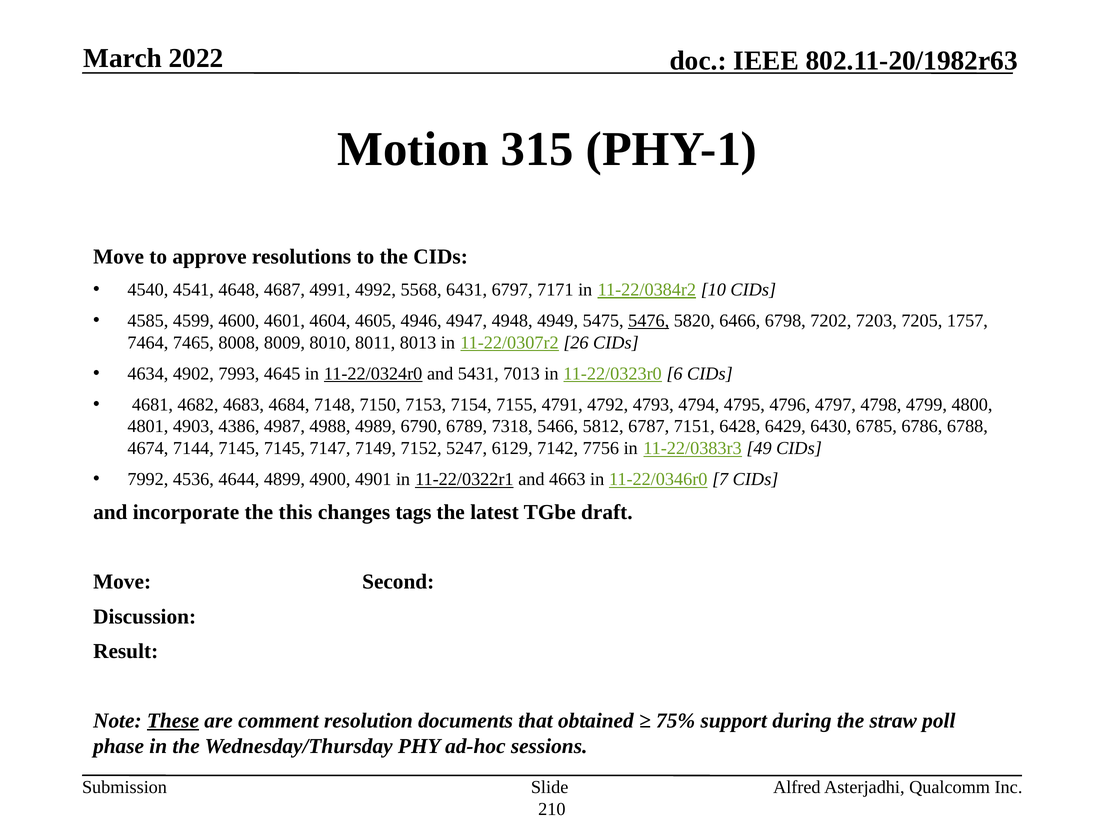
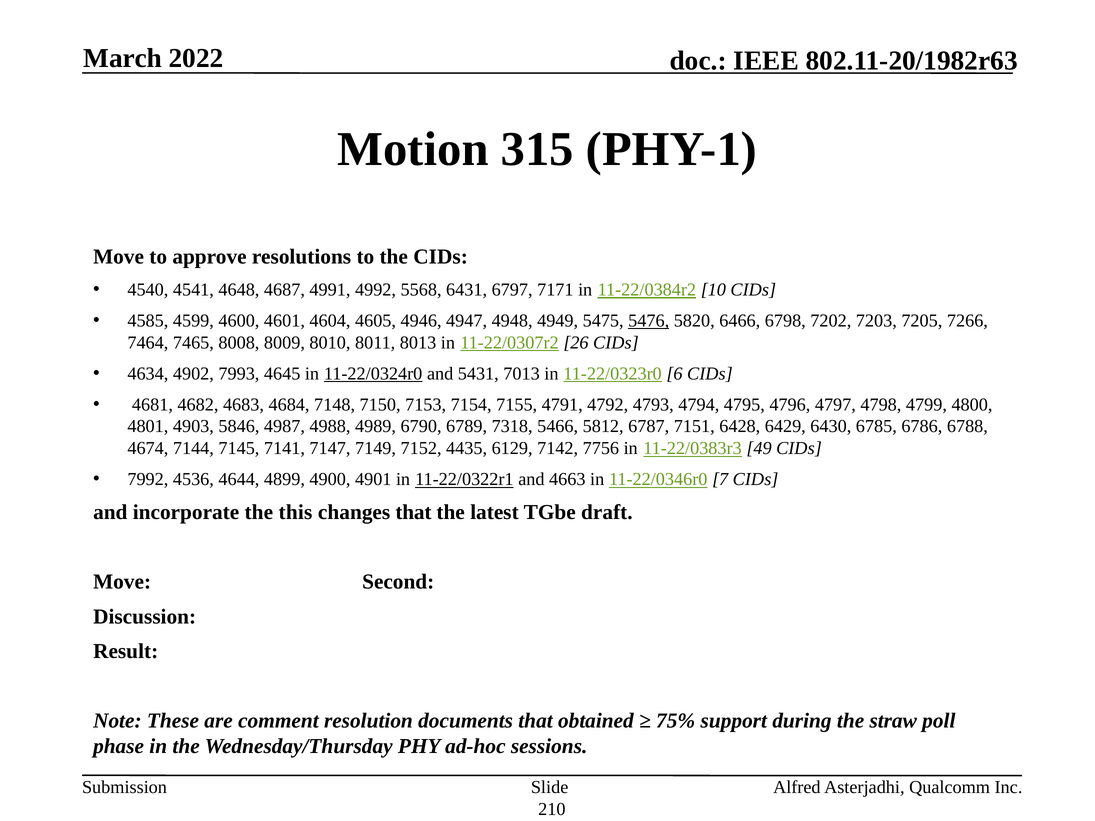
1757: 1757 -> 7266 (967, 321)
4386: 4386 -> 5846 (239, 427)
7145 7145: 7145 -> 7141 (284, 448)
5247: 5247 -> 4435 (467, 448)
changes tags: tags -> that (413, 513)
These underline: present -> none (173, 721)
